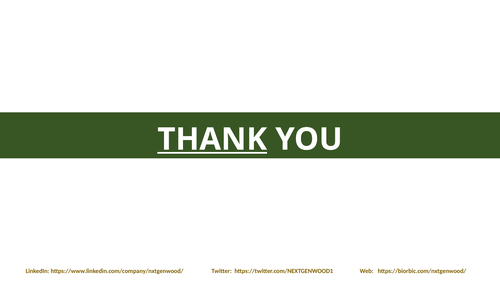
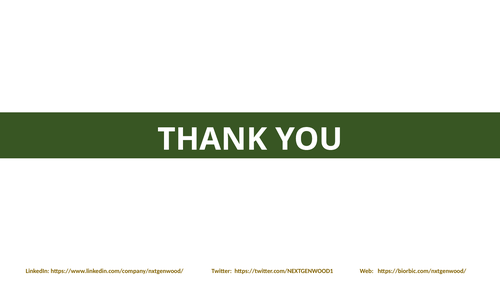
THANK underline: present -> none (212, 139)
